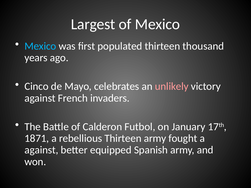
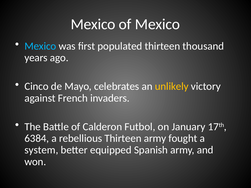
Largest: Largest -> Mexico (93, 24)
unlikely colour: pink -> yellow (172, 86)
1871: 1871 -> 6384 (37, 139)
against: against -> system (41, 150)
